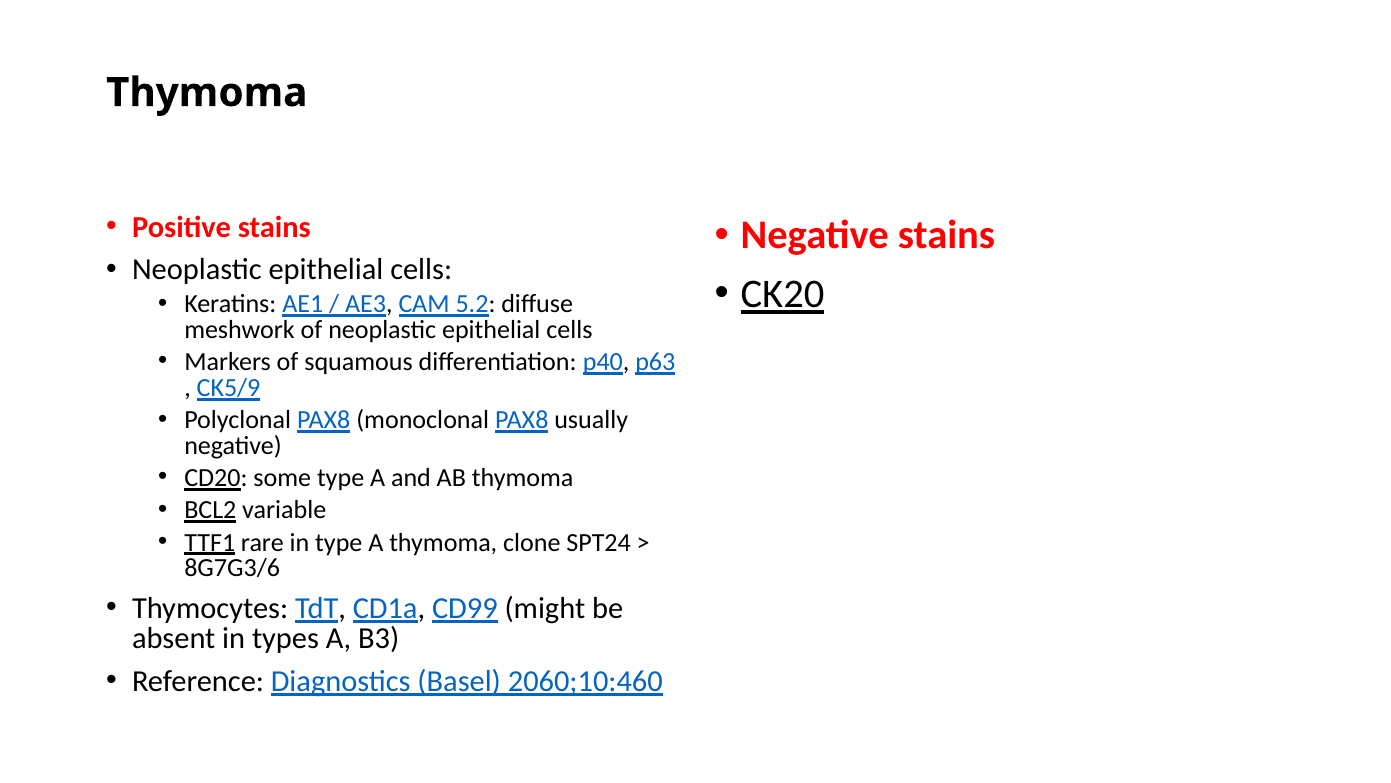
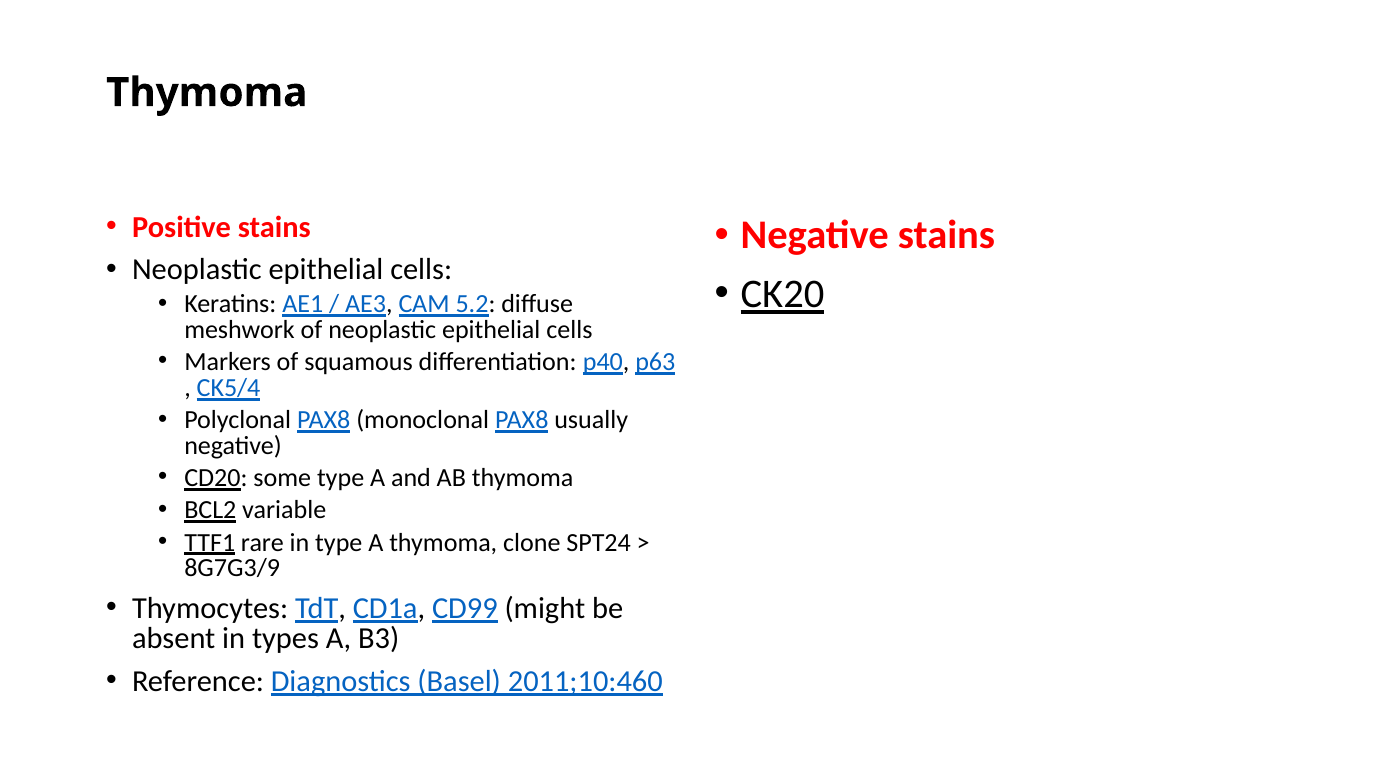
CK5/9: CK5/9 -> CK5/4 (229, 388)
8G7G3/6: 8G7G3/6 -> 8G7G3/9 (232, 568)
2060;10:460: 2060;10:460 -> 2011;10:460 (585, 681)
